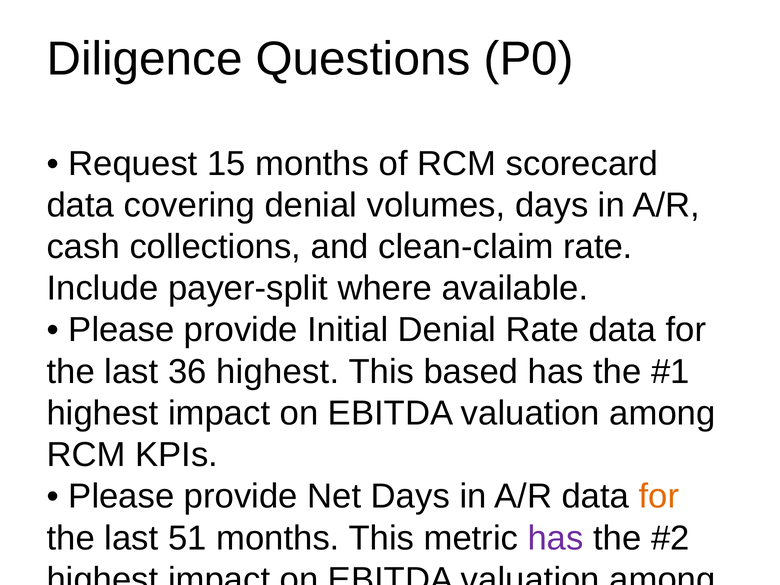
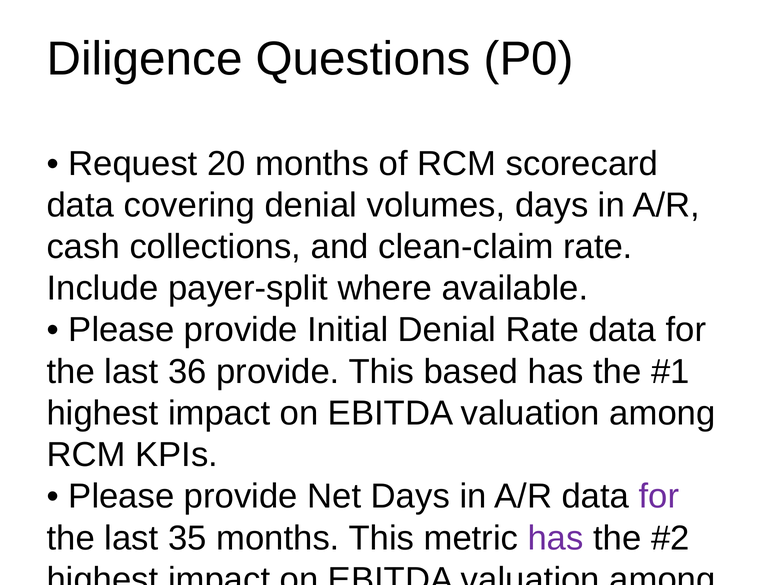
15: 15 -> 20 (226, 164)
36 highest: highest -> provide (278, 372)
for colour: orange -> purple (659, 496)
51: 51 -> 35 (187, 538)
